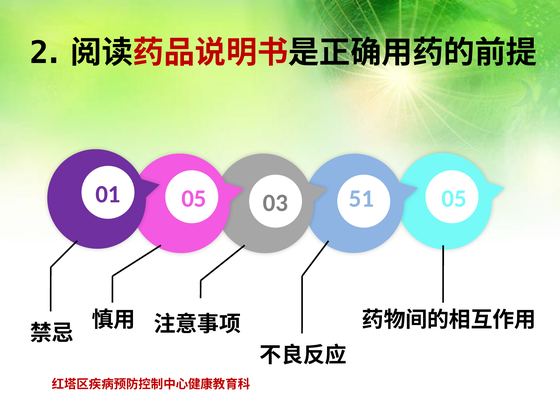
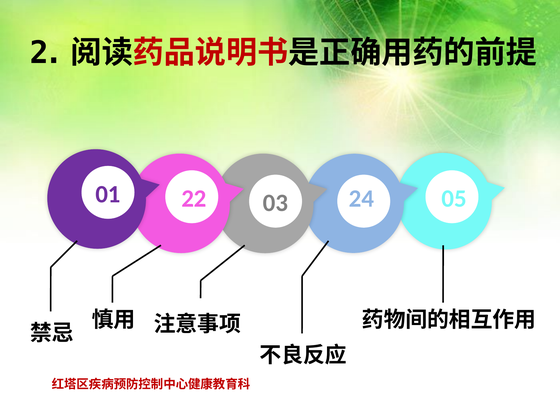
01 05: 05 -> 22 (194, 199)
51: 51 -> 24 (362, 199)
